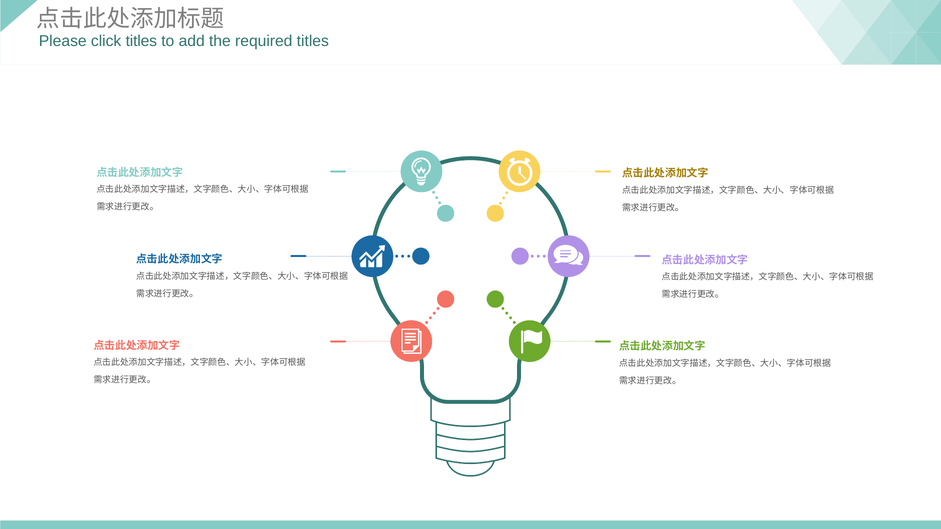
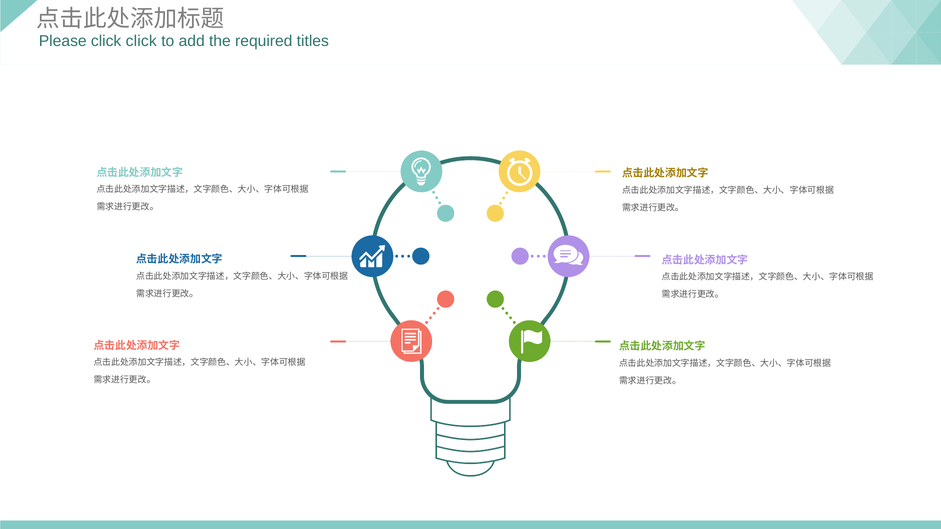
click titles: titles -> click (141, 41)
